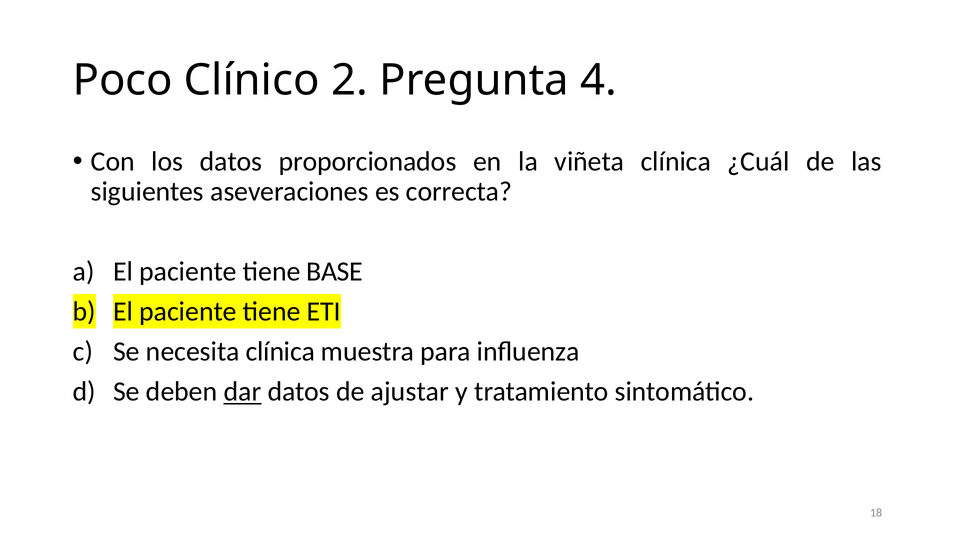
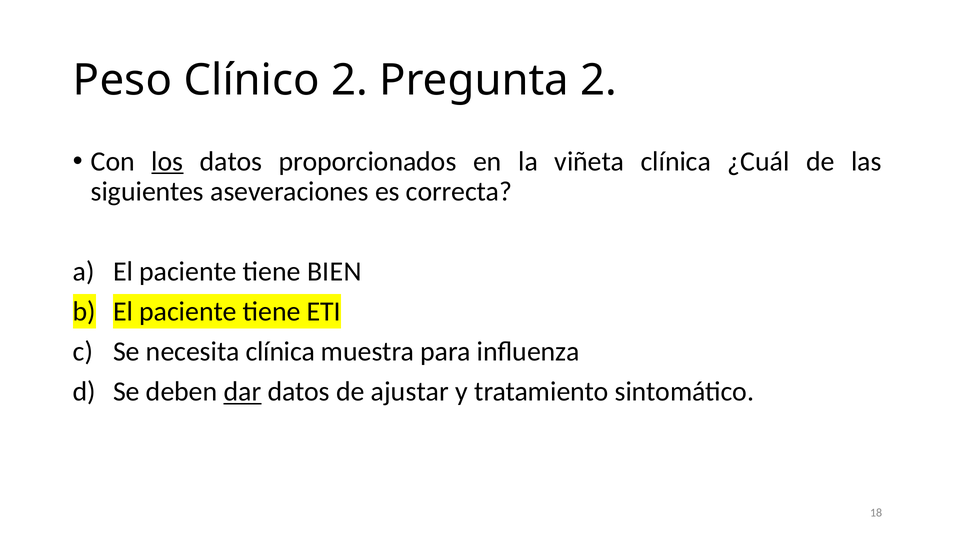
Poco: Poco -> Peso (122, 80)
Pregunta 4: 4 -> 2 (599, 80)
los underline: none -> present (167, 161)
BASE: BASE -> BIEN (334, 272)
